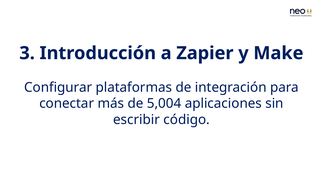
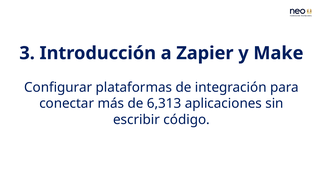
5,004: 5,004 -> 6,313 (164, 103)
